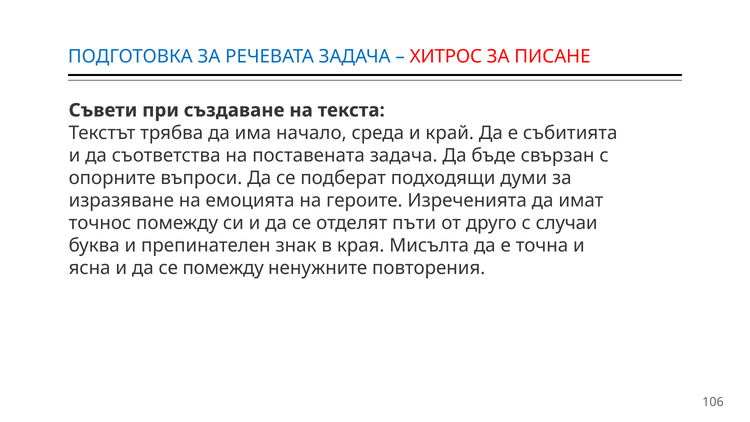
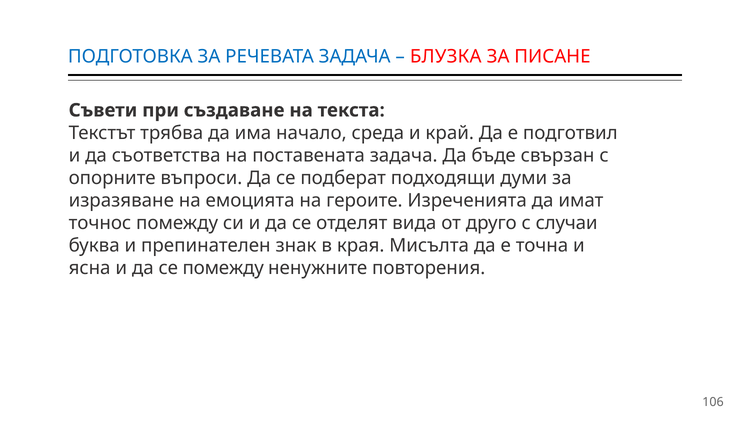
ХИТРОС: ХИТРОС -> БЛУЗКА (446, 57)
събитията: събитията -> подготвил (570, 133)
пъти: пъти -> вида (414, 223)
